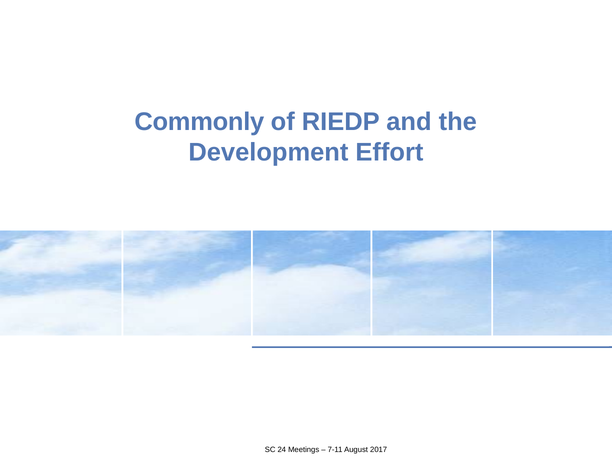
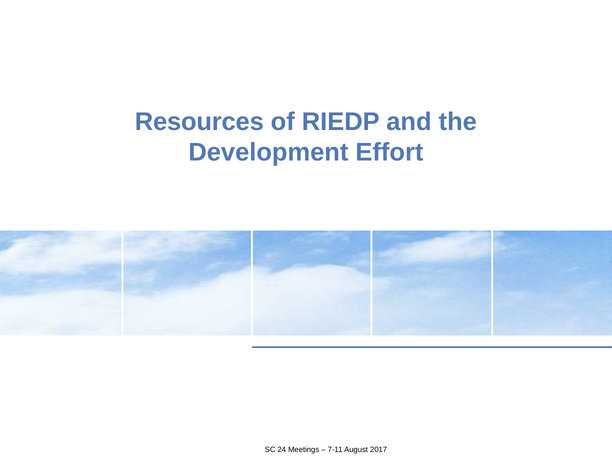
Commonly: Commonly -> Resources (199, 122)
